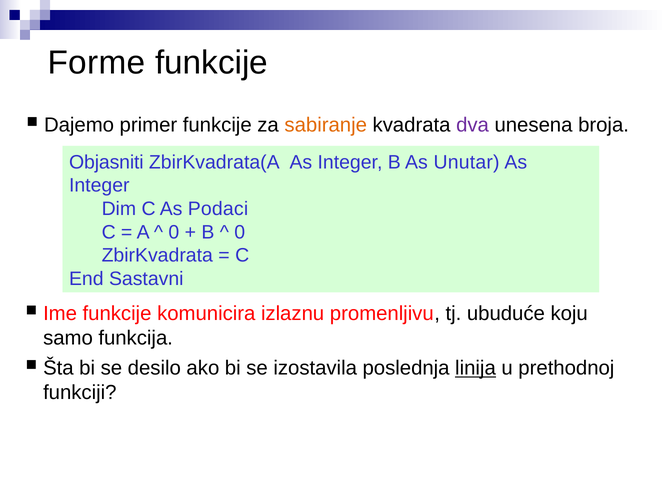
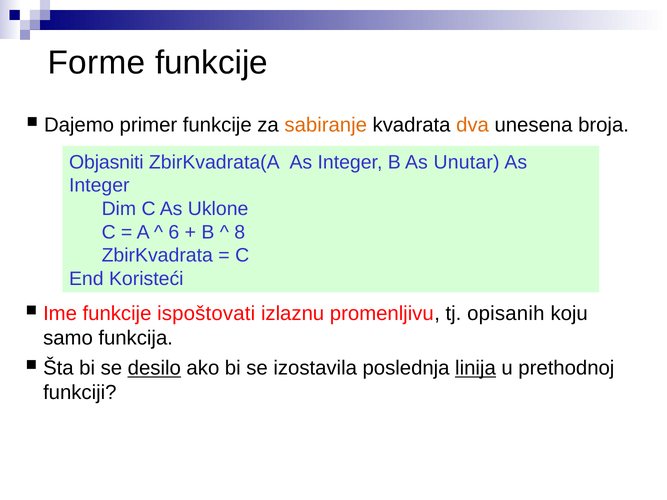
dva colour: purple -> orange (473, 125)
Podaci: Podaci -> Uklone (218, 209)
0: 0 -> 6 (174, 232)
0: 0 -> 8 (240, 232)
Sastavni: Sastavni -> Koristeći (146, 279)
komunicira: komunicira -> ispoštovati (206, 314)
ubuduće: ubuduće -> opisanih (506, 314)
desilo underline: none -> present (154, 368)
